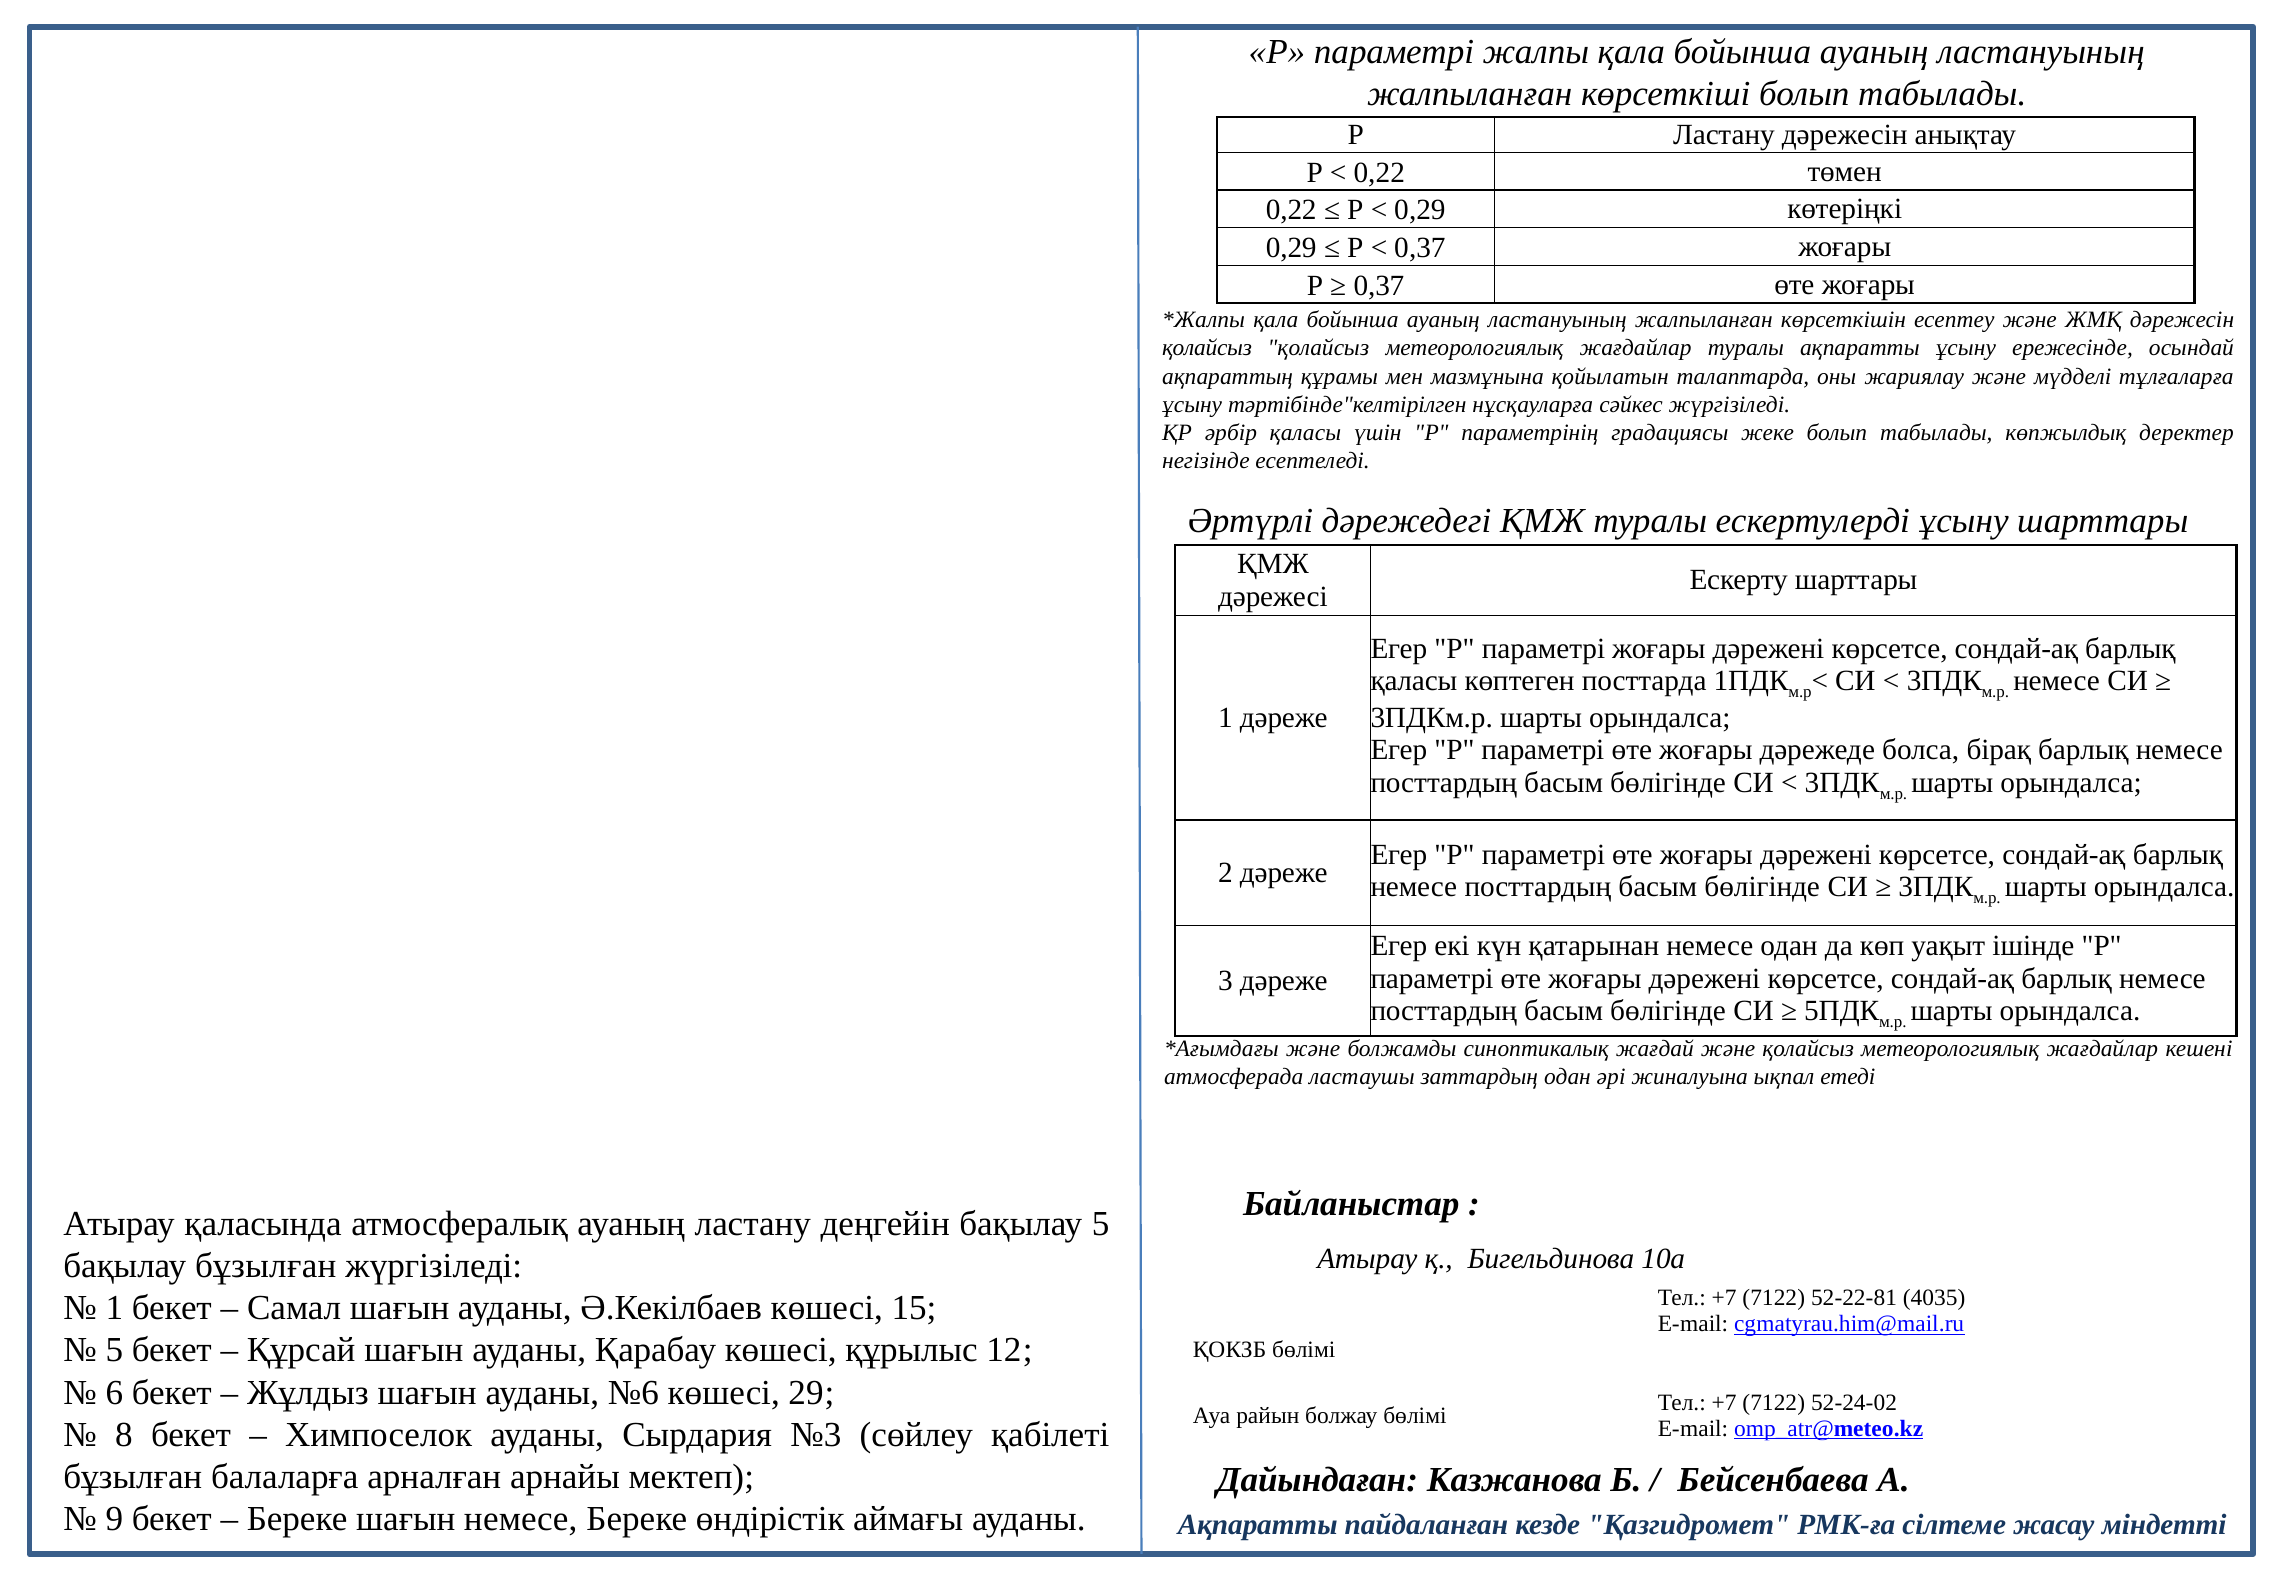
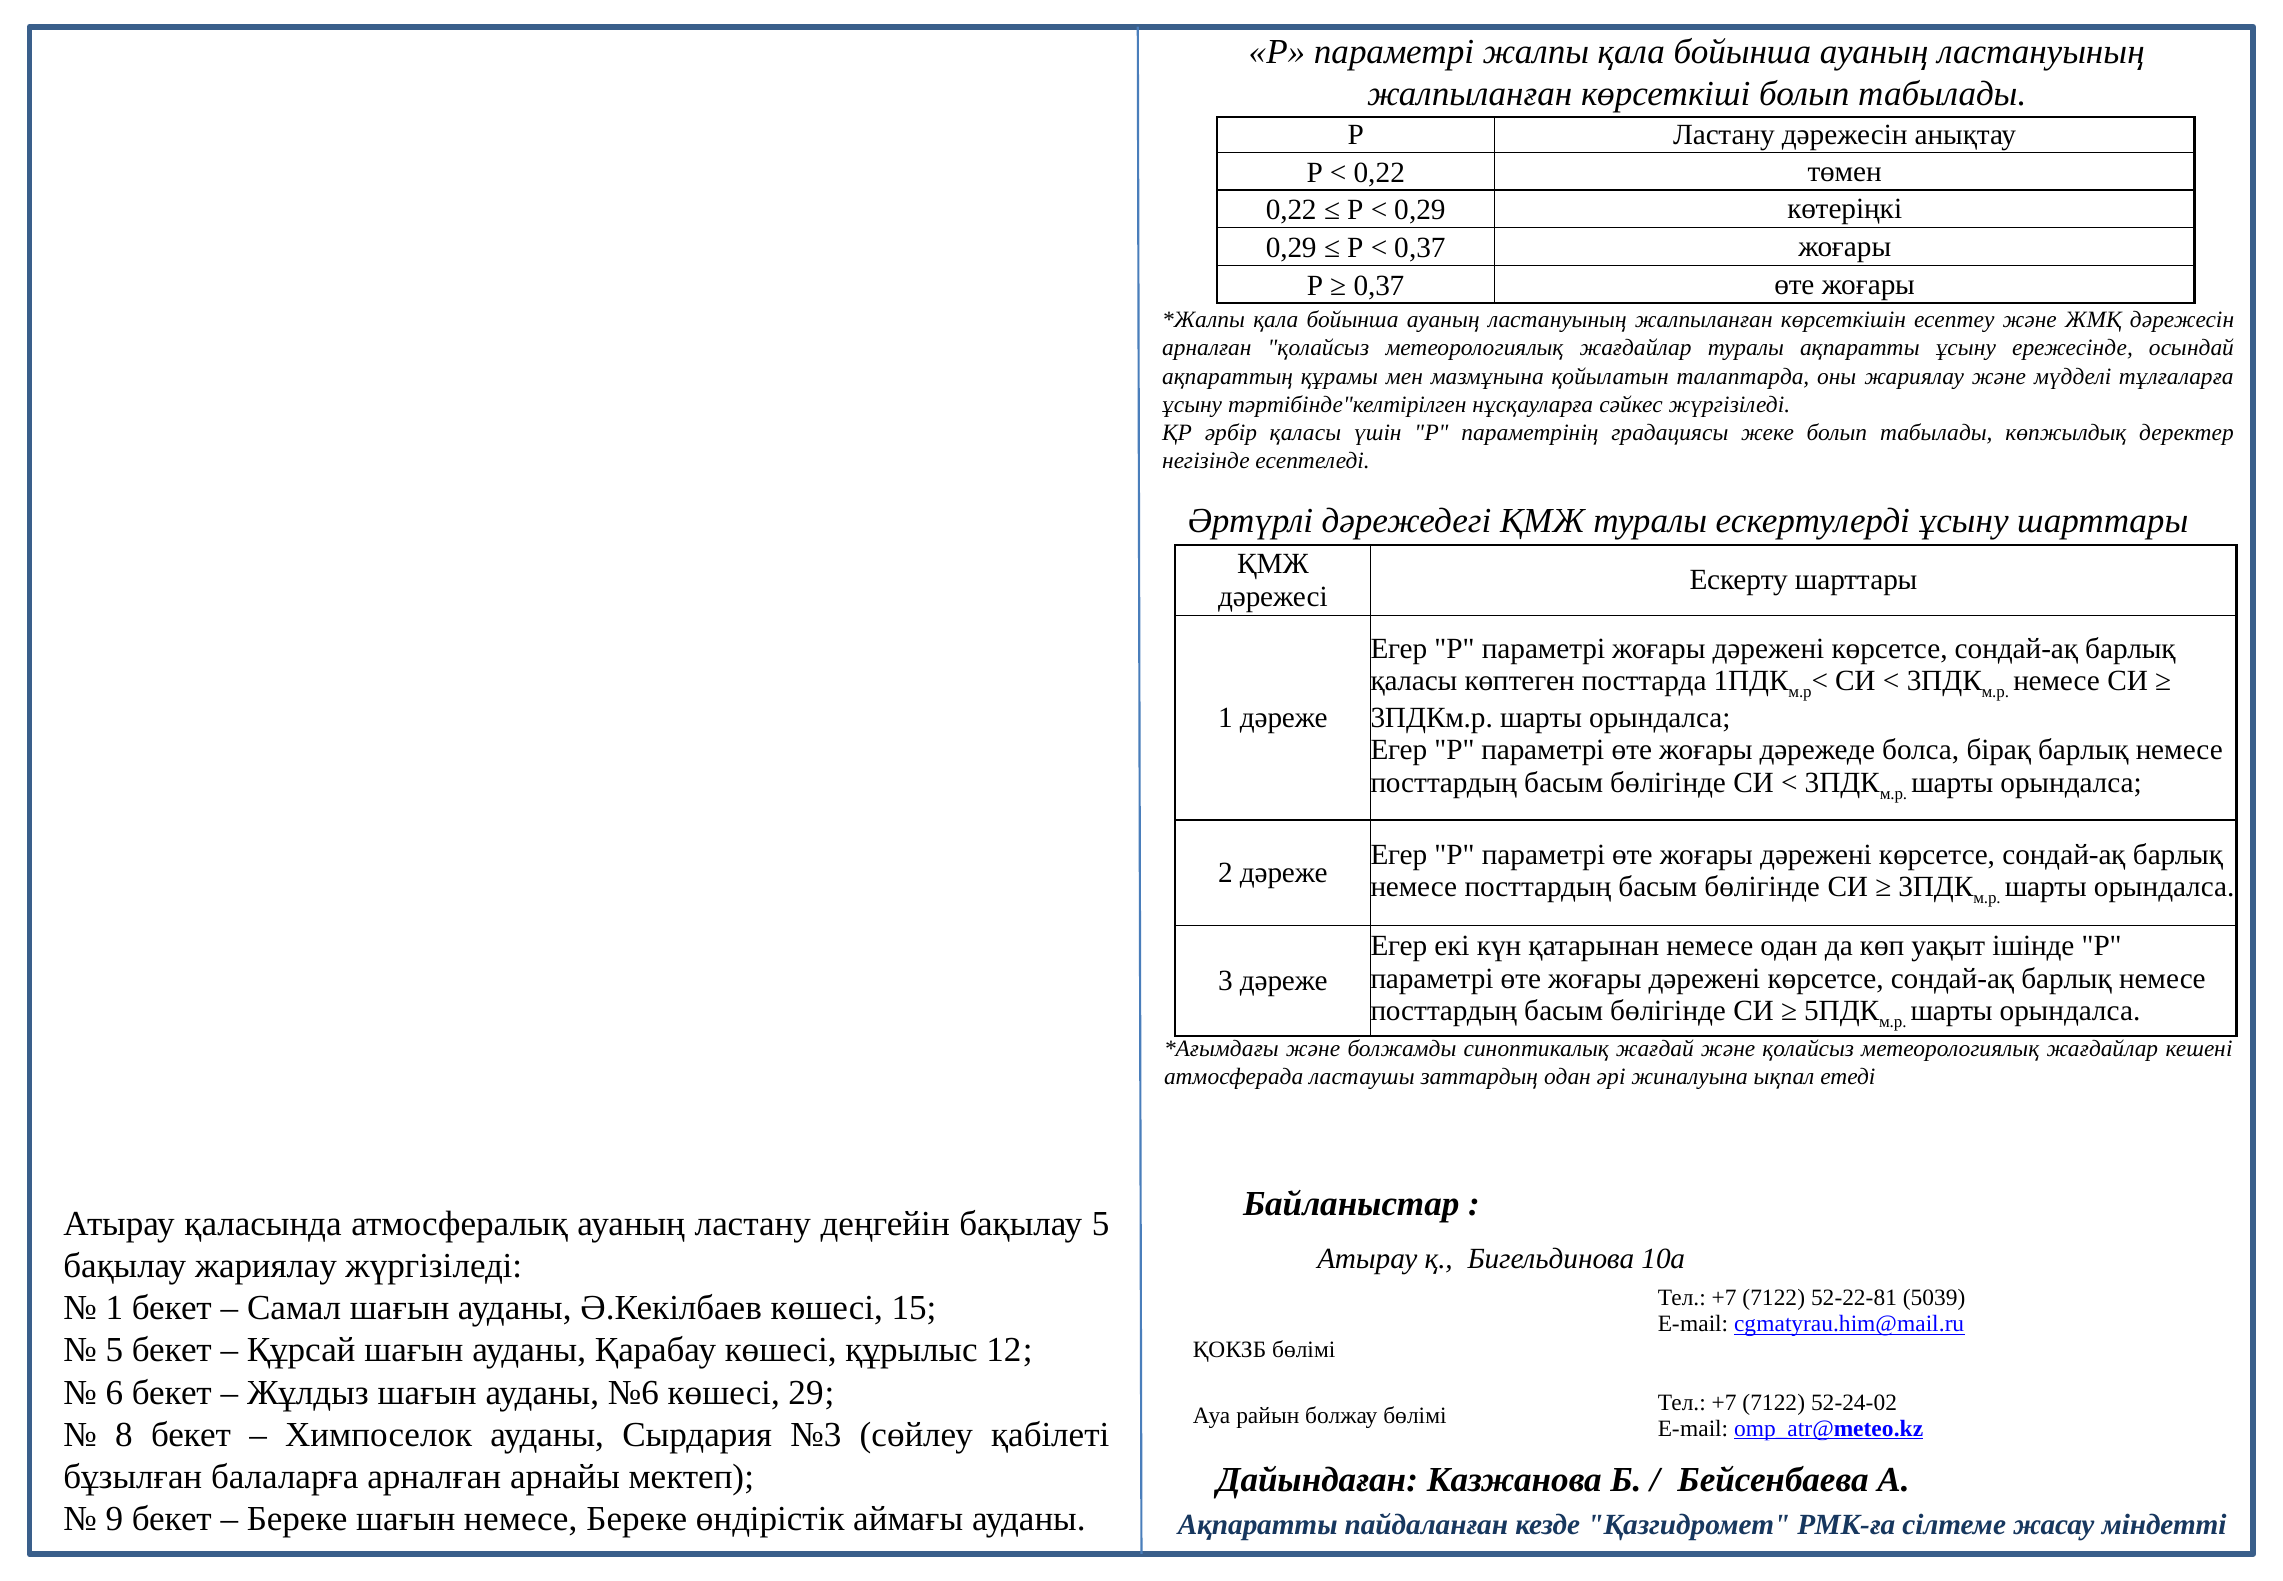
қолайсыз: қолайсыз -> арналған (1207, 348)
бақылау бұзылған: бұзылған -> жариялау (266, 1266)
4035: 4035 -> 5039 (1934, 1298)
